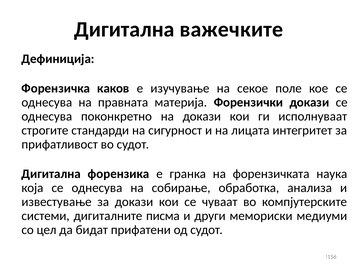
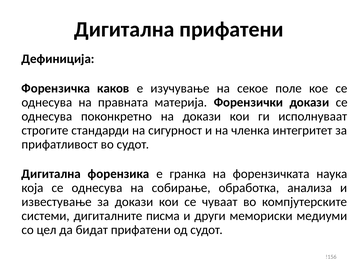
Дигитална важечките: важечките -> прифатени (232, 29)
лицата: лицата -> членка (250, 130)
